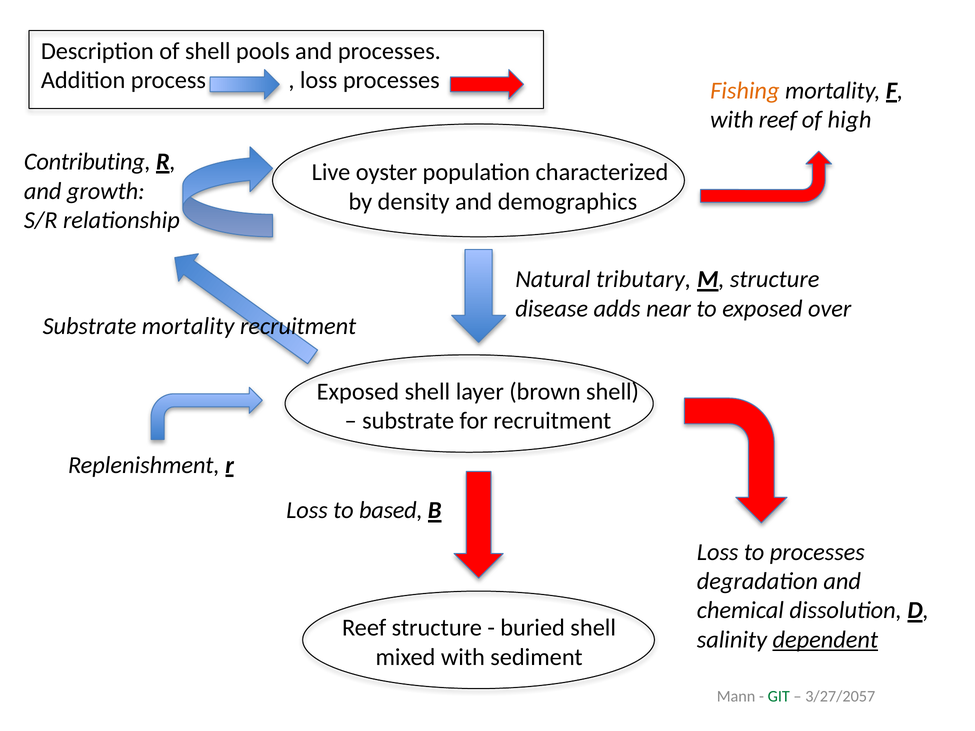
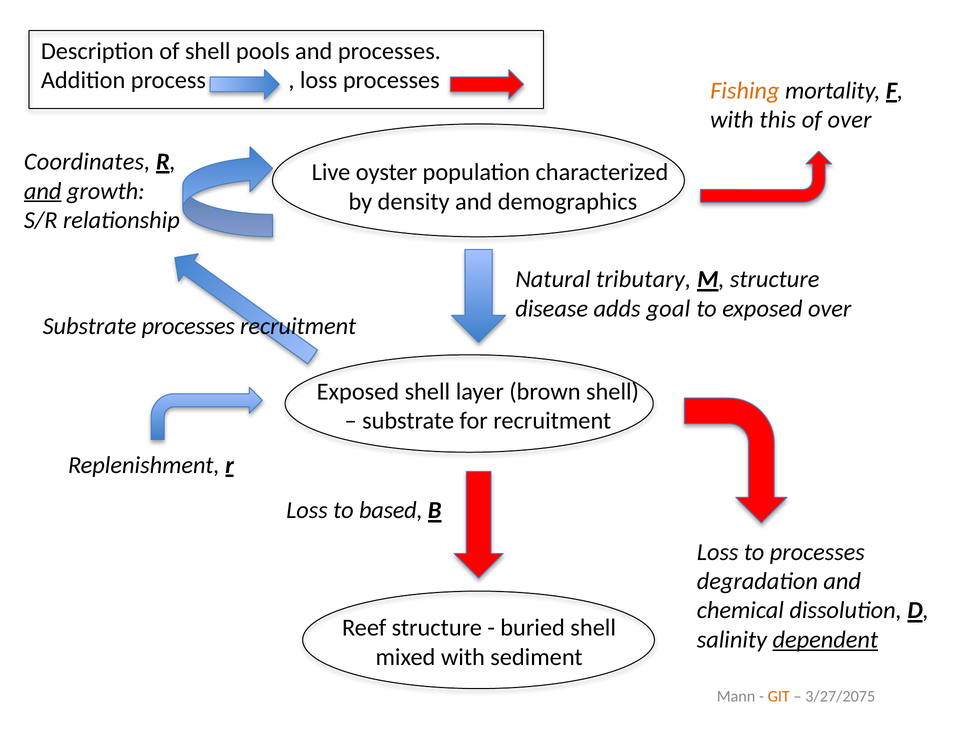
with reef: reef -> this (778, 120)
of high: high -> over (850, 120)
Contributing: Contributing -> Coordinates (87, 162)
and underline: none -> present (43, 191)
near: near -> goal (668, 309)
Substrate mortality: mortality -> processes (188, 327)
GIT colour: green -> orange (779, 697)
3/27/2057: 3/27/2057 -> 3/27/2075 (840, 697)
